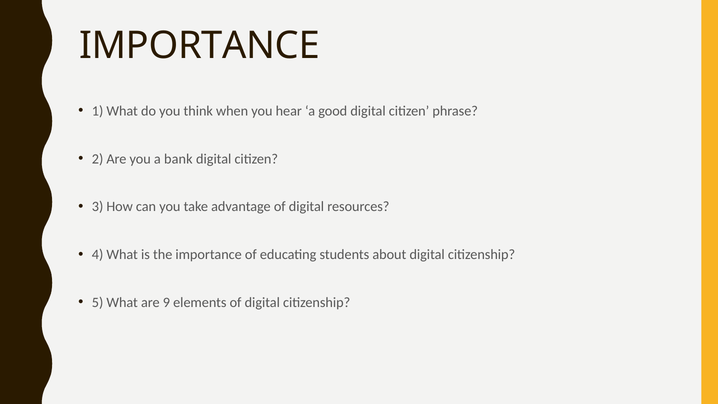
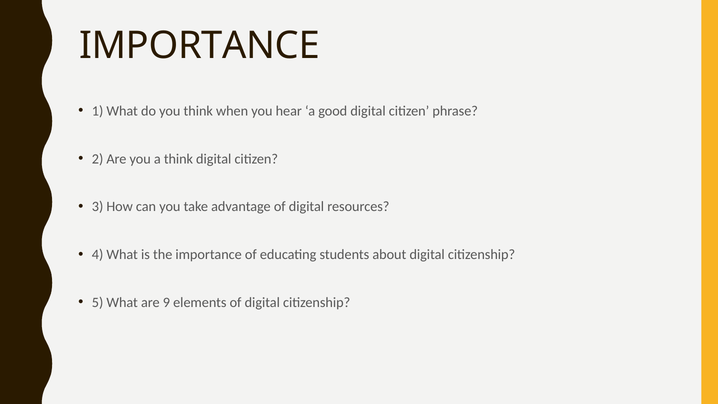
a bank: bank -> think (178, 159)
